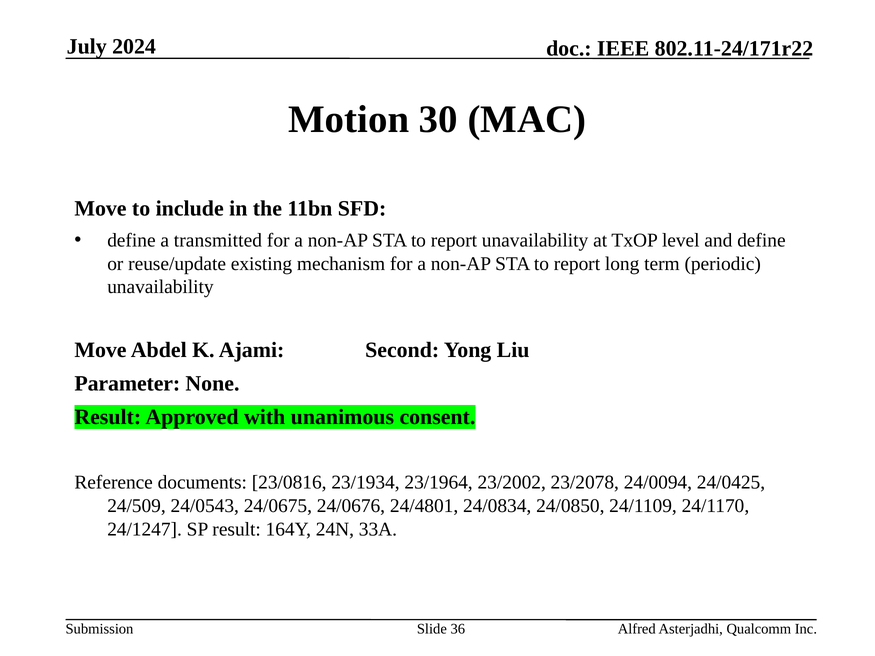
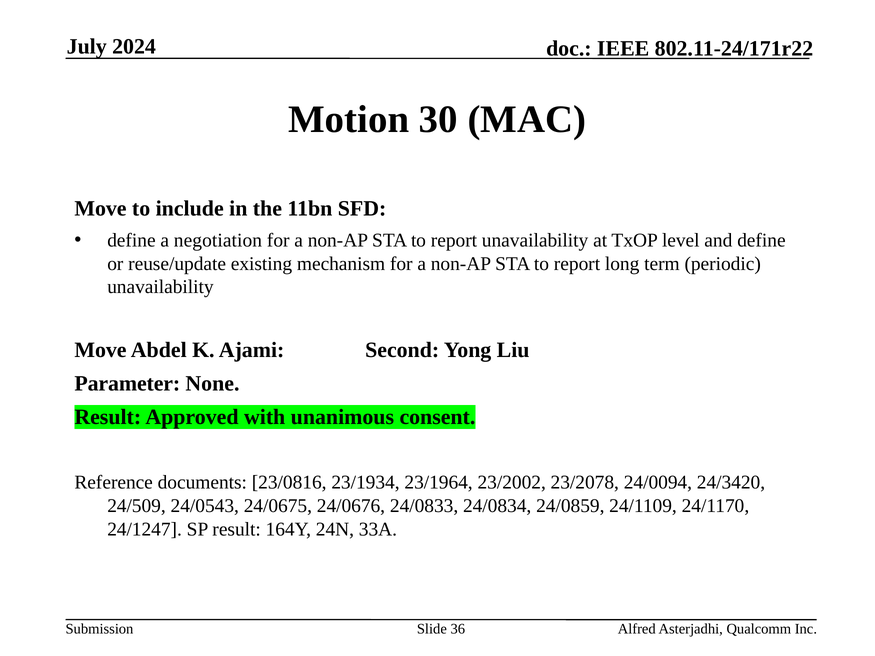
transmitted: transmitted -> negotiation (218, 241)
24/0425: 24/0425 -> 24/3420 (731, 483)
24/4801: 24/4801 -> 24/0833 (424, 506)
24/0850: 24/0850 -> 24/0859 (570, 506)
